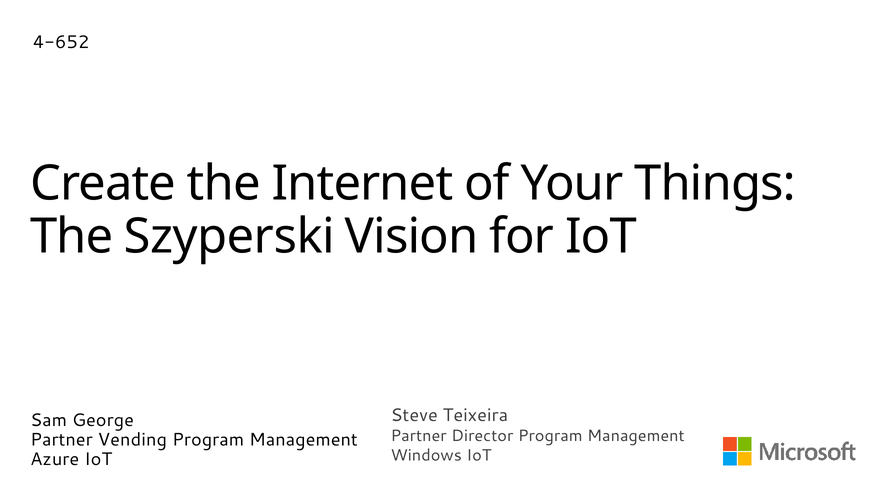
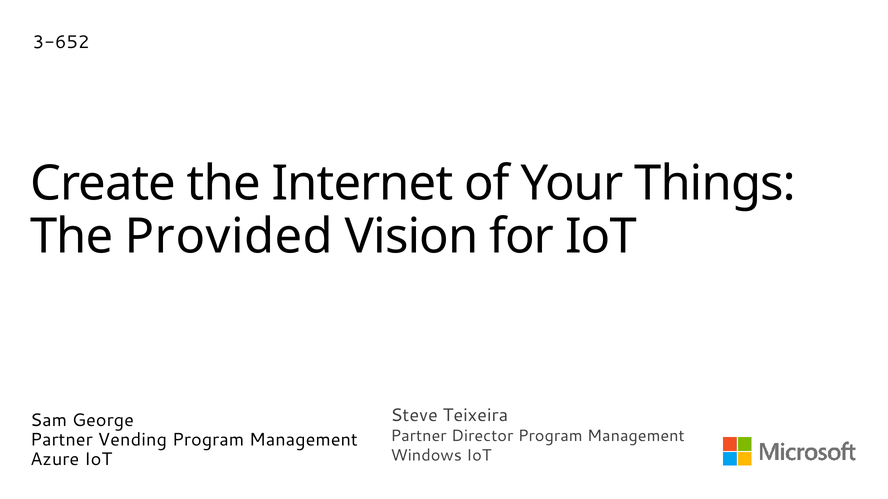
4-652: 4-652 -> 3-652 (61, 42)
Szyperski: Szyperski -> Provided (229, 237)
